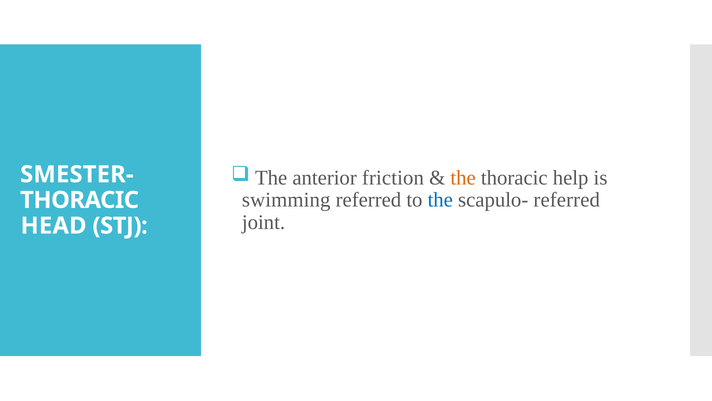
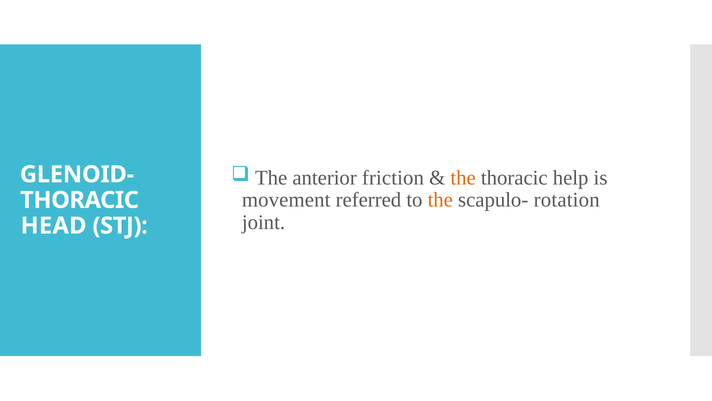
SMESTER-: SMESTER- -> GLENOID- (77, 174)
swimming: swimming -> movement (286, 200)
the colour: blue -> orange (440, 200)
scapulo- referred: referred -> rotation (567, 200)
